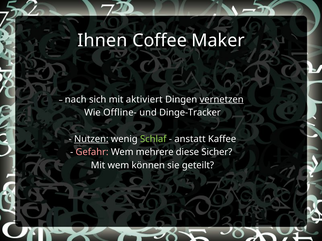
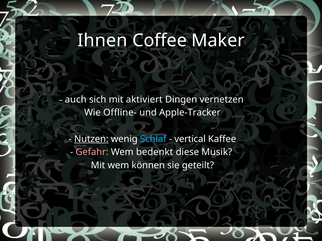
nach: nach -> auch (76, 100)
vernetzen underline: present -> none (222, 100)
Dinge-Tracker: Dinge-Tracker -> Apple-Tracker (190, 113)
Schlaf colour: light green -> light blue (153, 139)
anstatt: anstatt -> vertical (190, 139)
mehrere: mehrere -> bedenkt (155, 152)
Sicher: Sicher -> Musik (217, 152)
